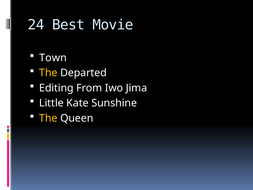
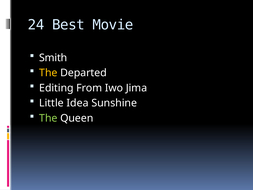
Town: Town -> Smith (53, 58)
Kate: Kate -> Idea (78, 103)
The colour: yellow -> light green (48, 118)
